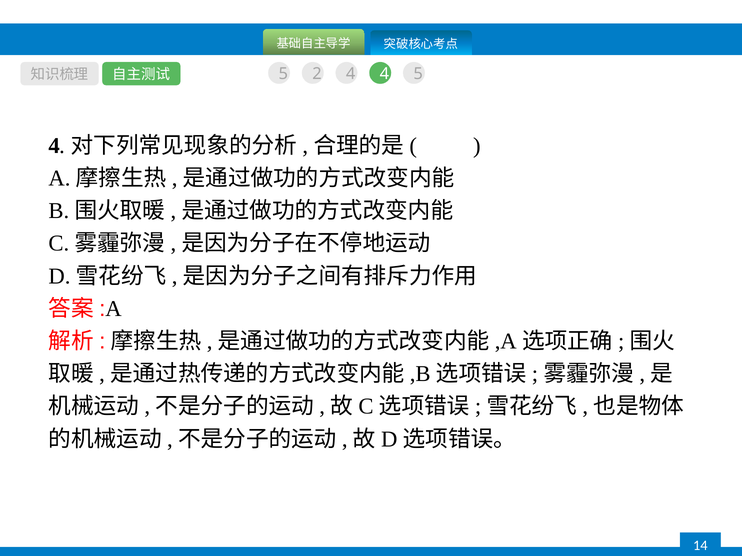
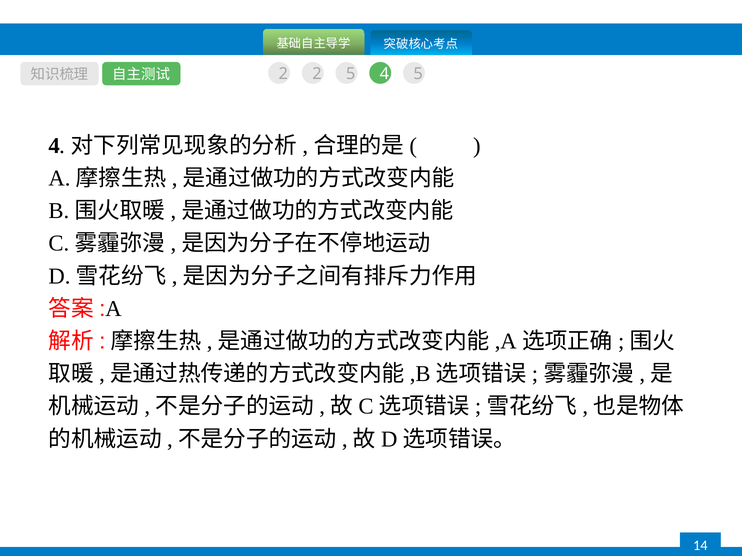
5: 5 -> 2 (283, 74)
2 4: 4 -> 5 (351, 74)
